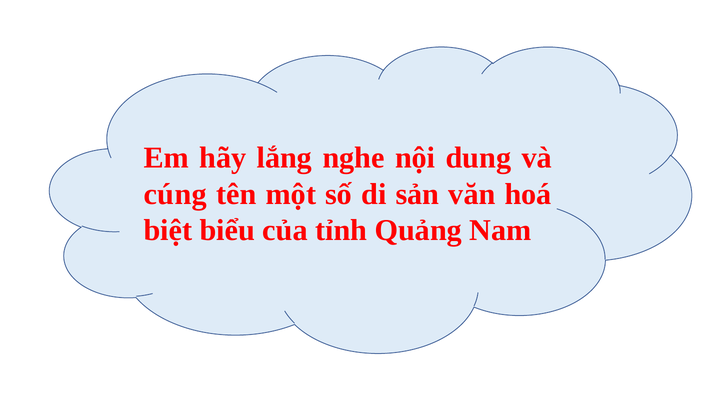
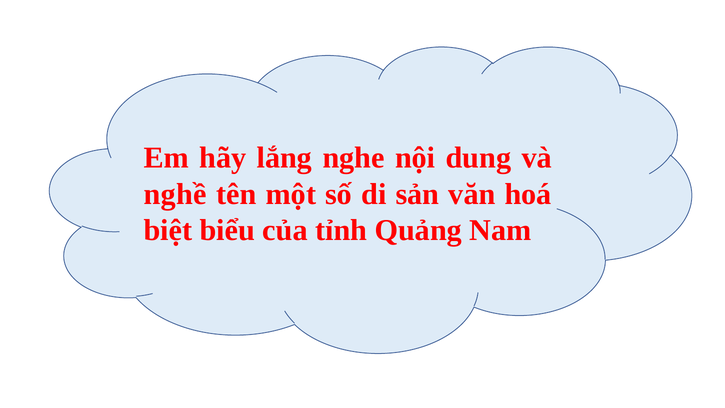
cúng: cúng -> nghề (175, 194)
